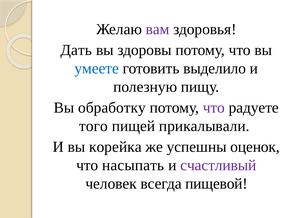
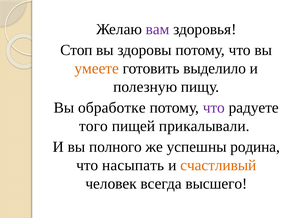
Дать: Дать -> Стоп (76, 50)
умеете colour: blue -> orange (97, 68)
обработку: обработку -> обработке (112, 108)
корейка: корейка -> полного (115, 147)
оценок: оценок -> родина (255, 147)
счастливый colour: purple -> orange (218, 166)
пищевой: пищевой -> высшего (216, 184)
